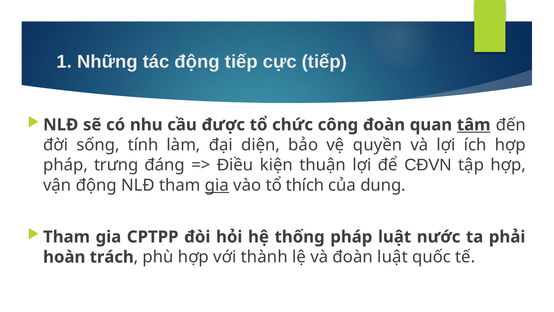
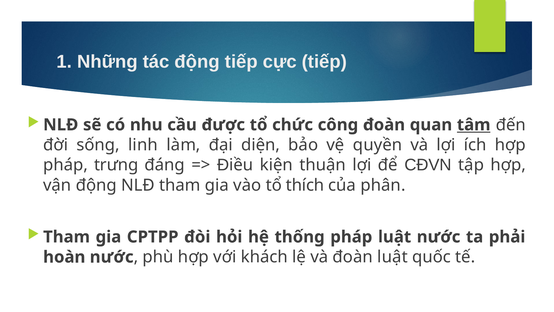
tính: tính -> linh (143, 145)
gia underline: present -> none (217, 185)
dụng: dụng -> phân (383, 185)
hoàn trách: trách -> nước (112, 257)
thành: thành -> khách (264, 257)
